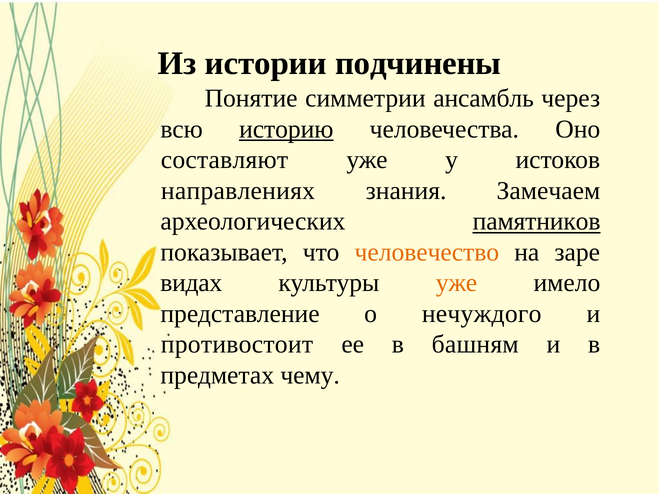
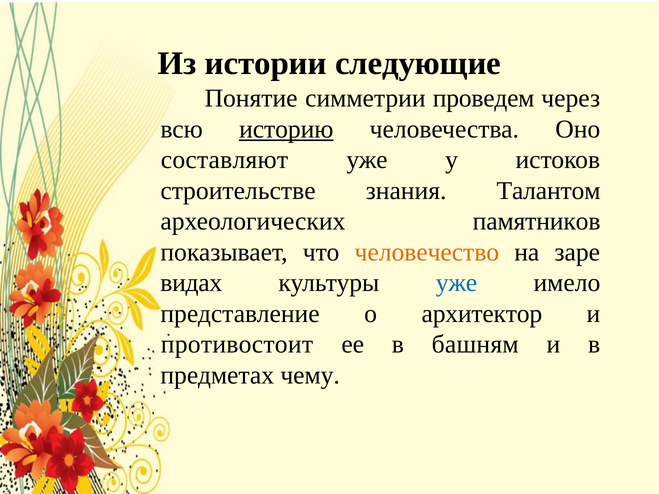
подчинены: подчинены -> следующие (418, 63)
ансамбль: ансамбль -> проведем (484, 99)
направлениях: направлениях -> строительстве (238, 191)
Замечаем: Замечаем -> Талантом (549, 191)
памятников underline: present -> none (537, 222)
уже colour: orange -> blue (457, 283)
нечуждого: нечуждого -> архитектор (482, 314)
